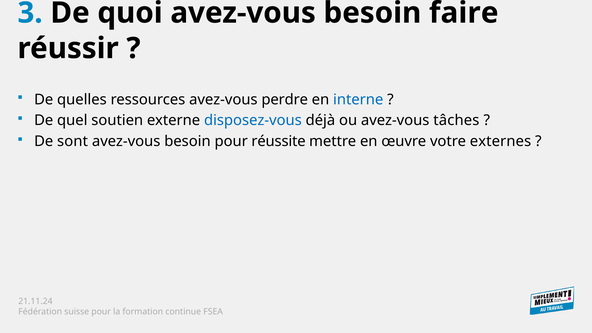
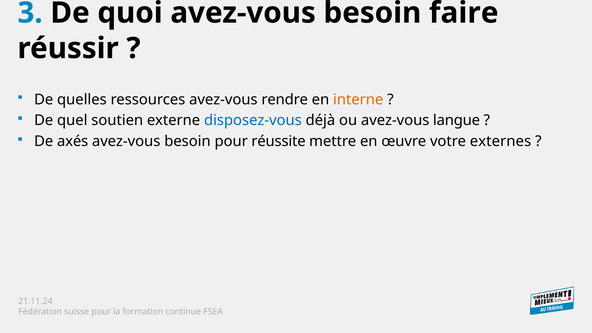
perdre: perdre -> rendre (285, 100)
interne colour: blue -> orange (358, 100)
tâches: tâches -> langue (457, 120)
sont: sont -> axés (73, 141)
